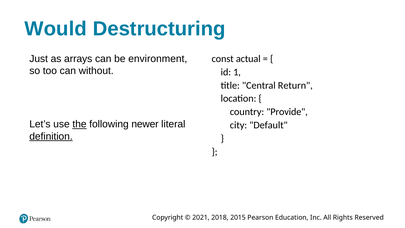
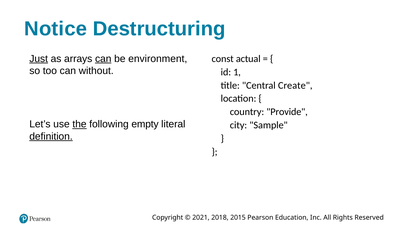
Would: Would -> Notice (56, 29)
Just underline: none -> present (39, 59)
can underline: none -> present (103, 59)
Return: Return -> Create (295, 85)
newer: newer -> empty (145, 124)
Default: Default -> Sample (269, 125)
